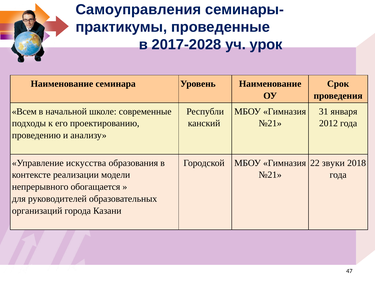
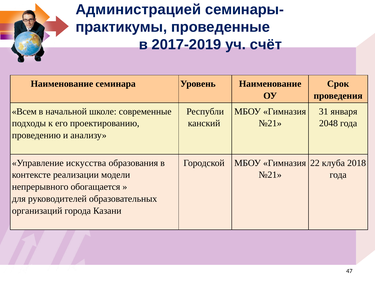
Самоуправления: Самоуправления -> Администрацией (138, 10)
2017-2028: 2017-2028 -> 2017-2019 (187, 45)
урок: урок -> счёт (266, 45)
2012: 2012 -> 2048 (328, 123)
звуки: звуки -> клуба (333, 163)
